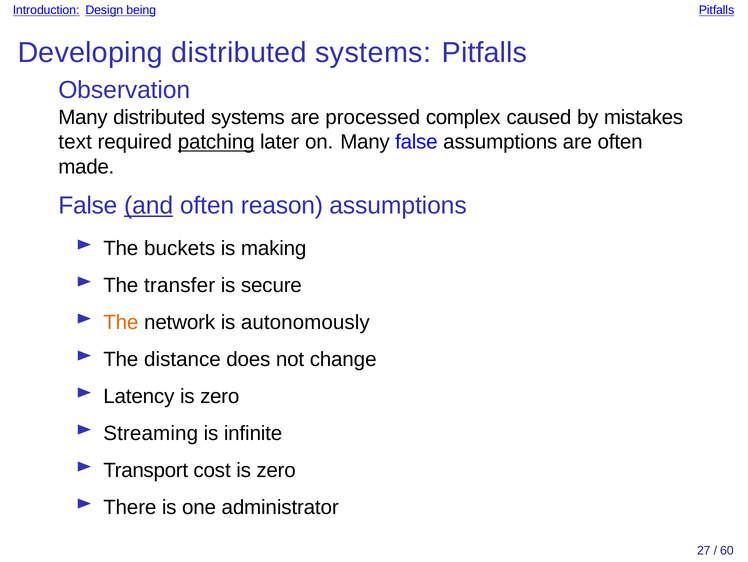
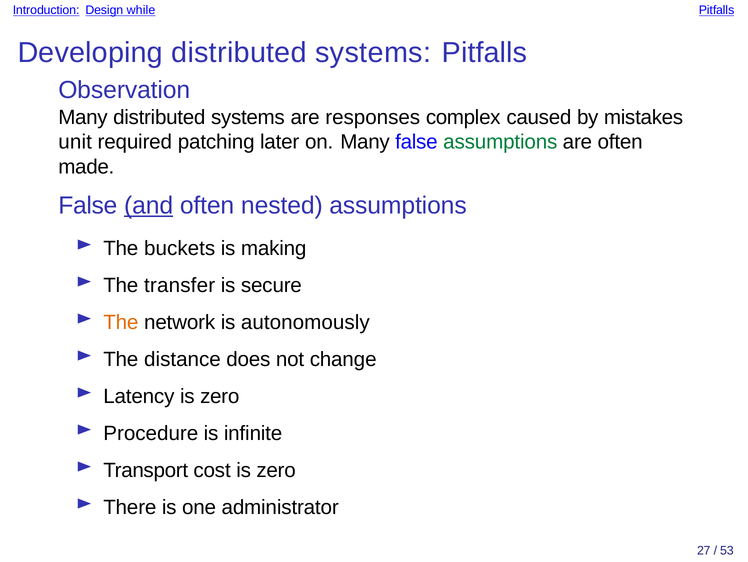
being: being -> while (141, 10)
processed: processed -> responses (373, 117)
text: text -> unit (75, 142)
patching underline: present -> none (216, 142)
assumptions colour: black -> green (500, 142)
reason: reason -> nested (282, 205)
Streaming: Streaming -> Procedure (151, 433)
60: 60 -> 53 (727, 550)
